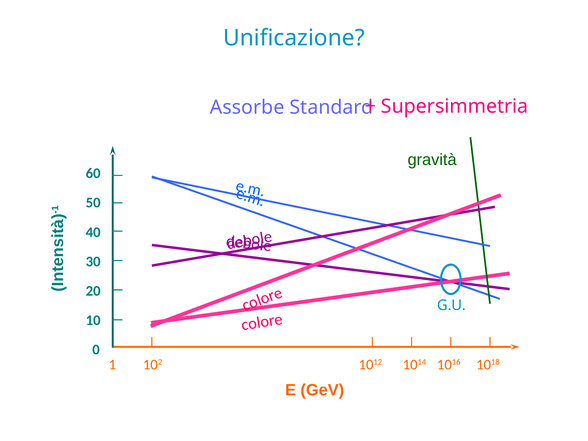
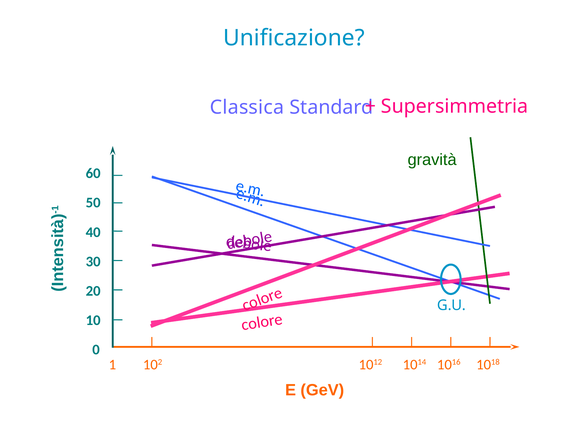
Assorbe: Assorbe -> Classica (247, 107)
